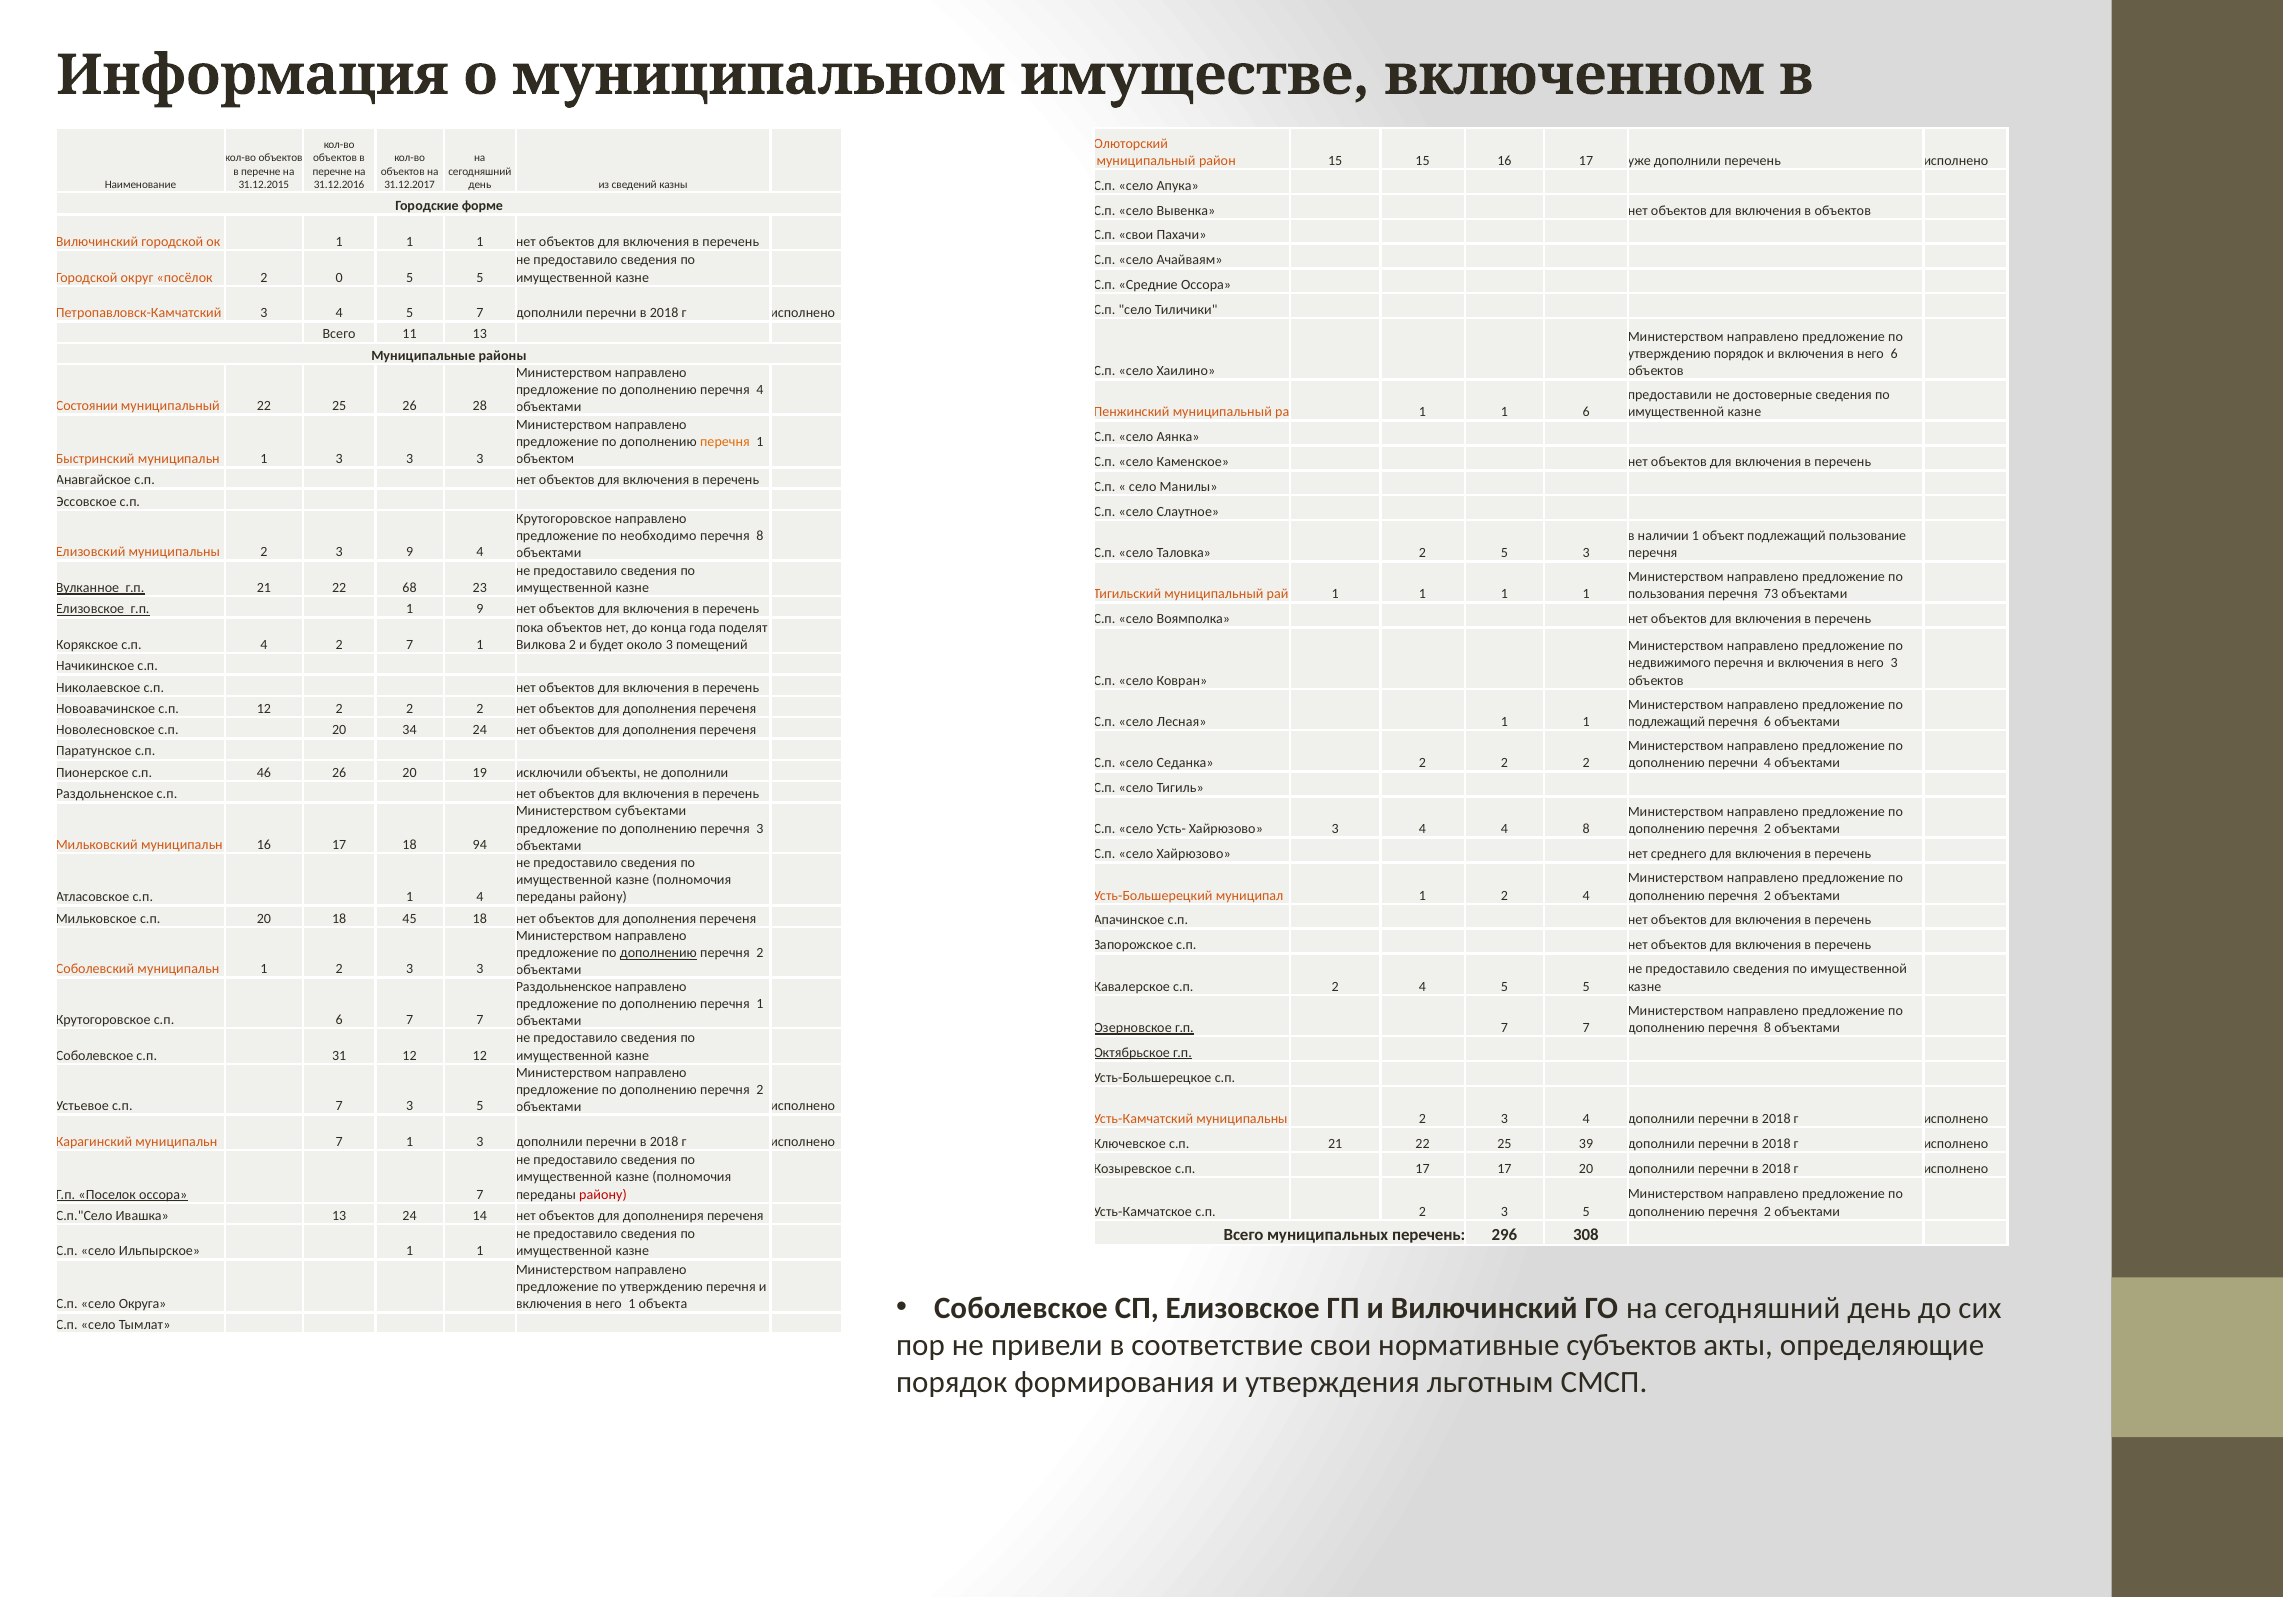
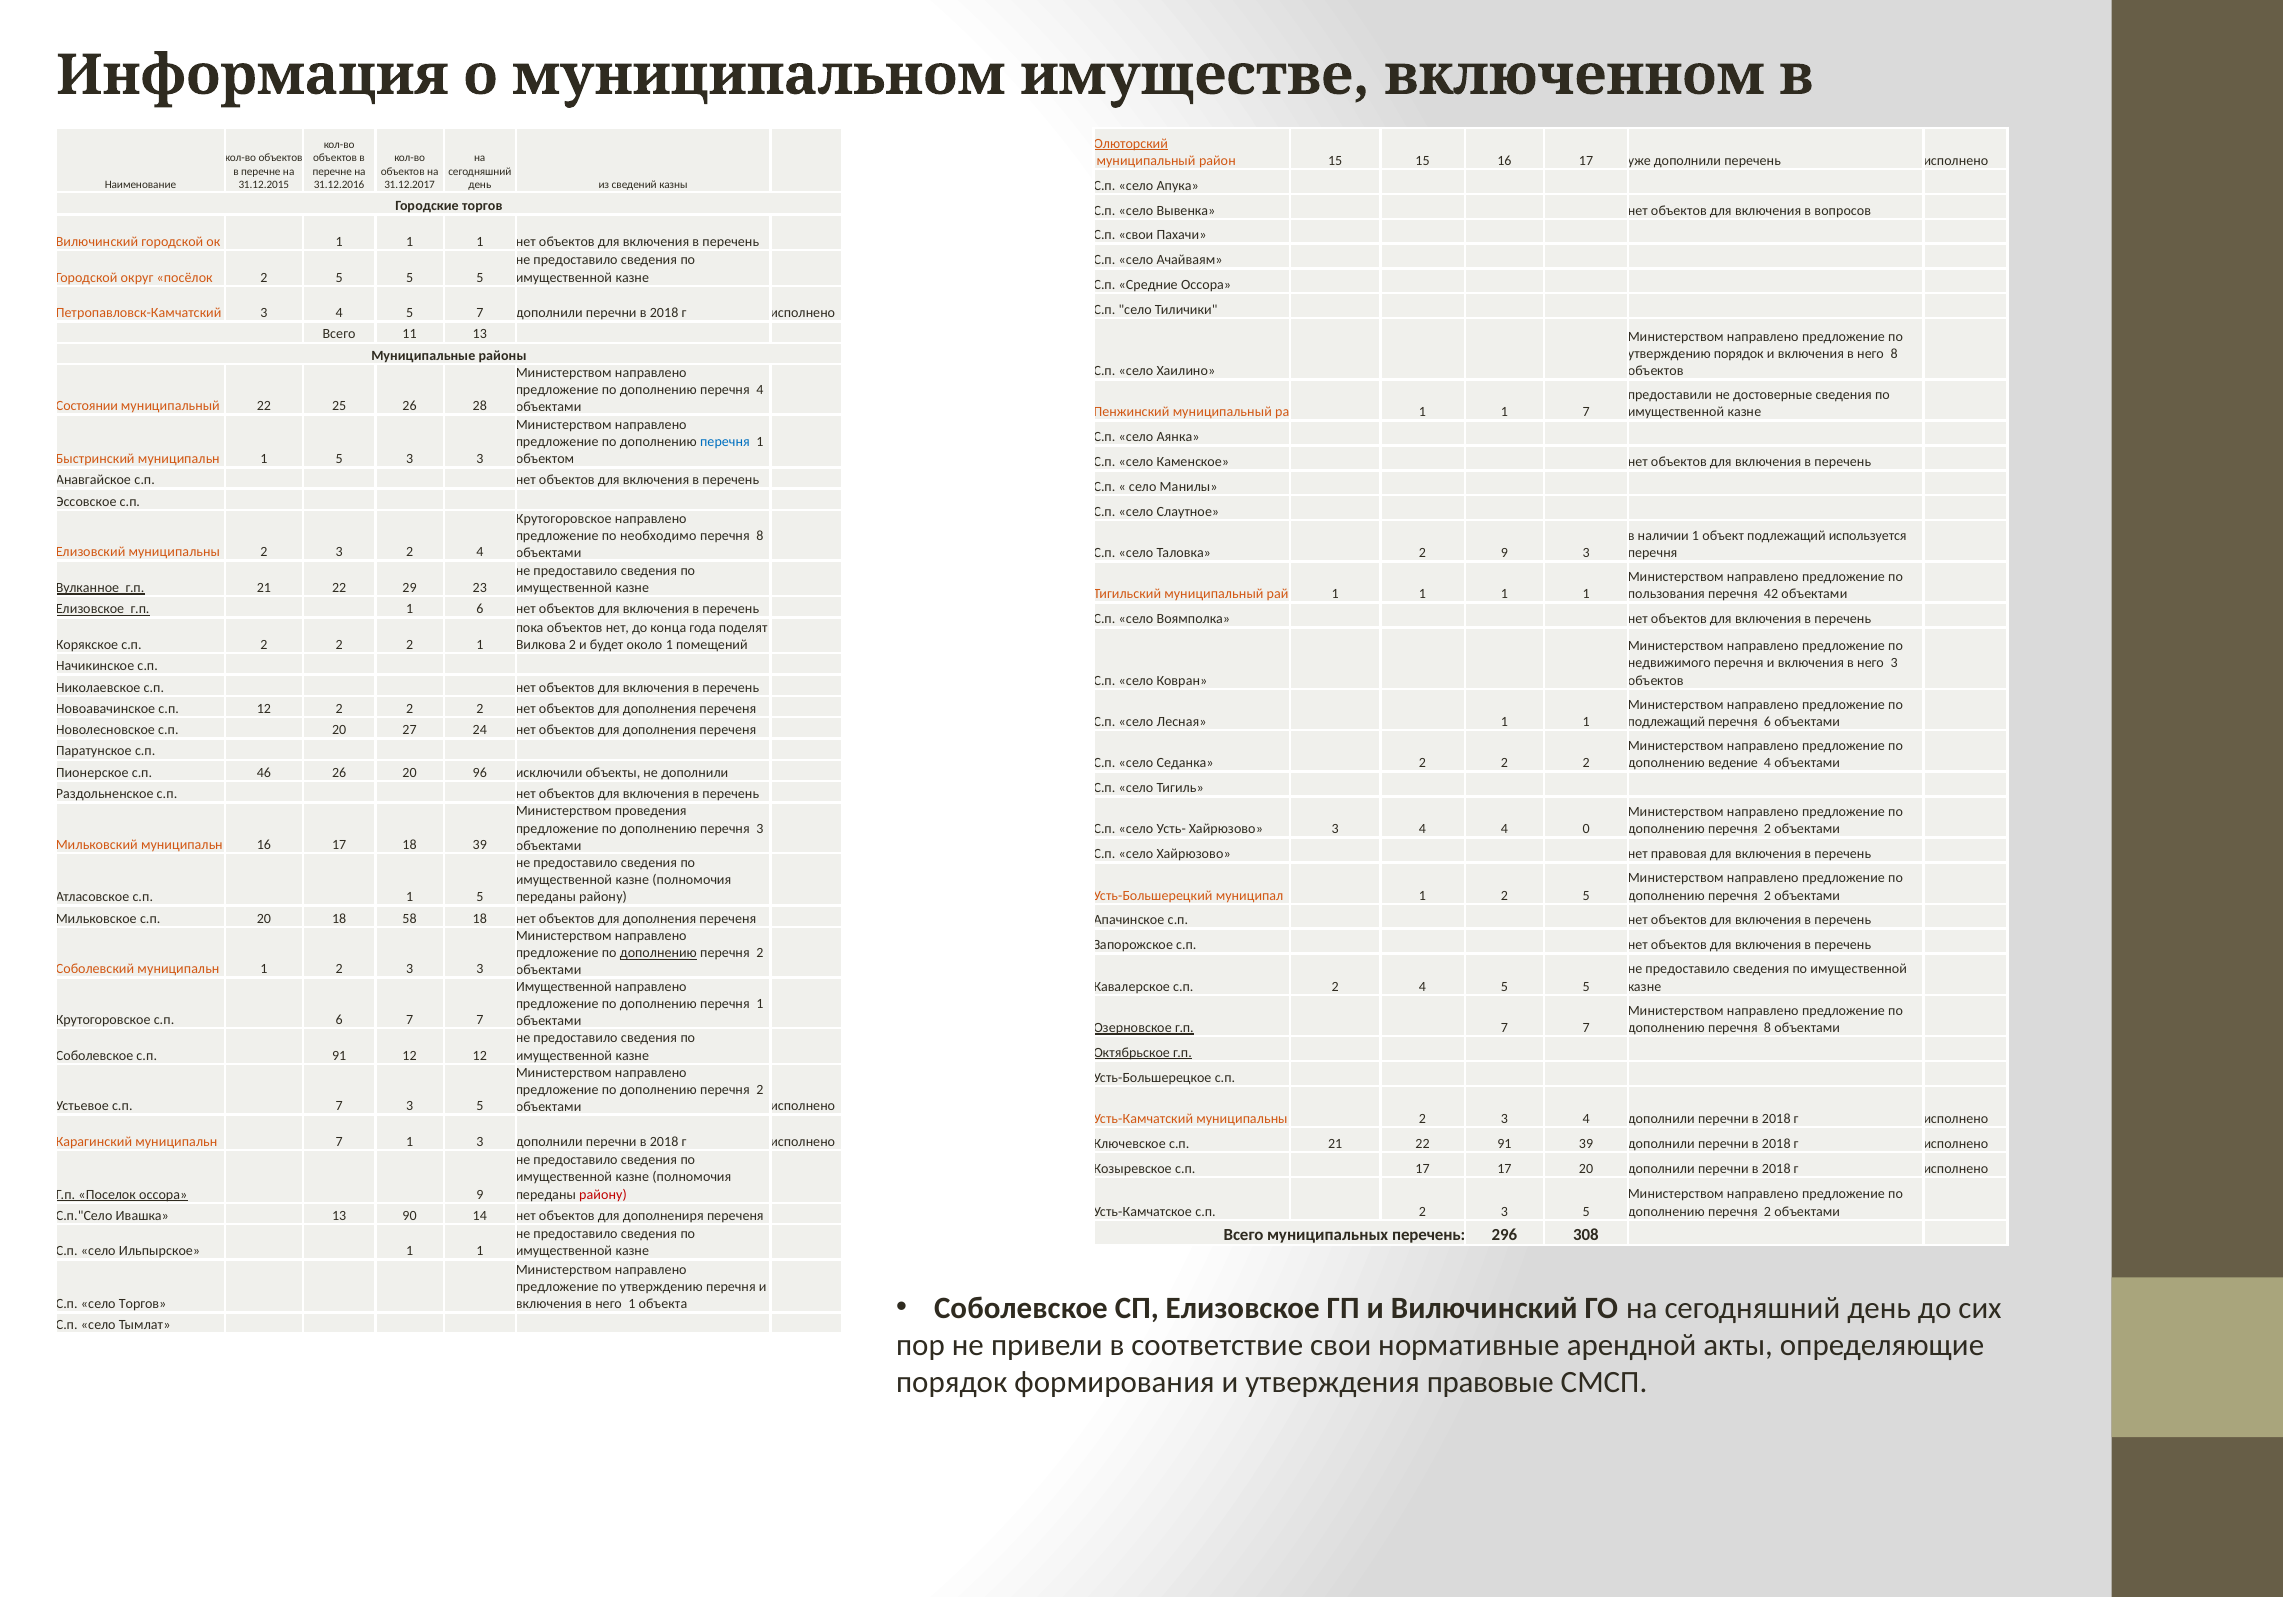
Олюторский underline: none -> present (1131, 143)
Городские форме: форме -> торгов (482, 206)
в объектов: объектов -> вопросов (1843, 210)
0: 0 -> 5 (339, 277)
него 6: 6 -> 8 (1894, 354)
1 6: 6 -> 7 (1586, 412)
перечня colour: orange -> blue (725, 442)
3: 3 -> 5 (339, 459)
пользование: пользование -> используется (1868, 536)
3 9: 9 -> 2 (410, 552)
2 5: 5 -> 9 (1504, 553)
68: 68 -> 29 (410, 588)
73: 73 -> 42 (1771, 594)
1 9: 9 -> 6 (480, 609)
Корякское с.п 4: 4 -> 2 (264, 645)
7: 7 -> 2 (410, 645)
около 3: 3 -> 1 (669, 645)
34: 34 -> 27 (410, 730)
дополнению перечни: перечни -> ведение (1733, 763)
19: 19 -> 96 (480, 772)
субъектами: субъектами -> проведения (651, 811)
4 8: 8 -> 0 (1586, 829)
18 94: 94 -> 39 (480, 844)
среднего: среднего -> правовая (1679, 854)
1 2 4: 4 -> 5 (1586, 895)
с.п 1 4: 4 -> 5 (480, 897)
45: 45 -> 58 (410, 918)
Раздольненское: Раздольненское -> Имущественной (564, 986)
с.п 31: 31 -> 91 (339, 1055)
21 22 25: 25 -> 91 (1504, 1143)
оссора 7: 7 -> 9 (480, 1194)
13 24: 24 -> 90 (410, 1215)
село Округа: Округа -> Торгов (143, 1304)
субъектов: субъектов -> арендной (1632, 1345)
льготным: льготным -> правовые (1490, 1382)
